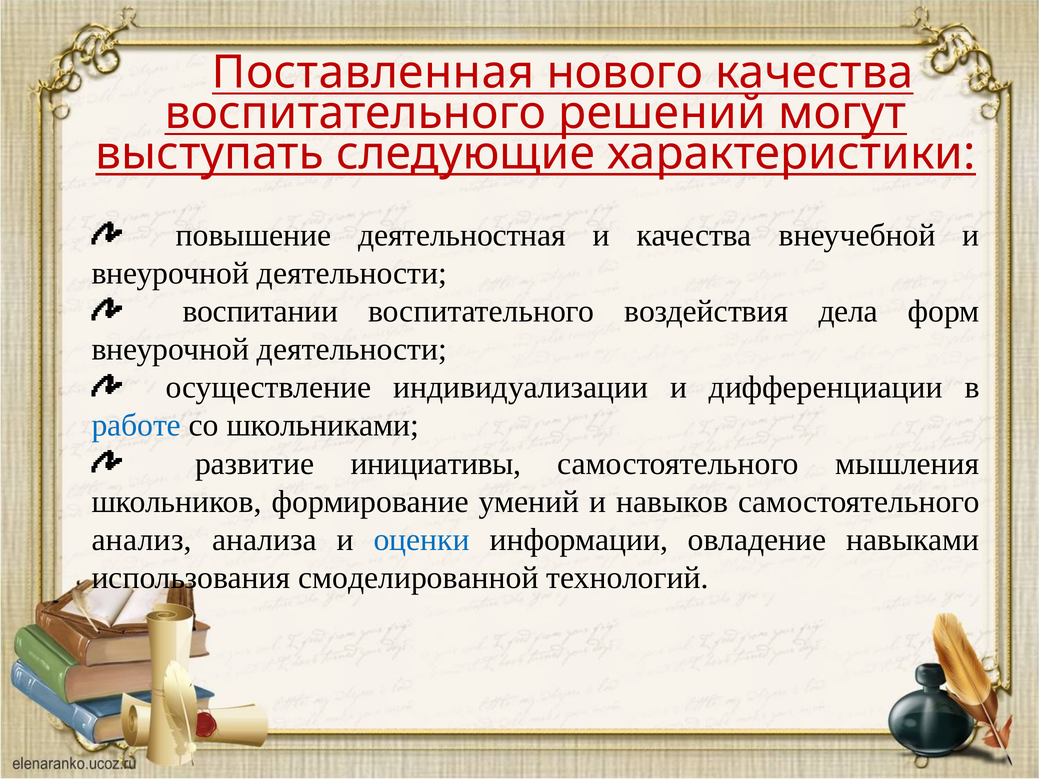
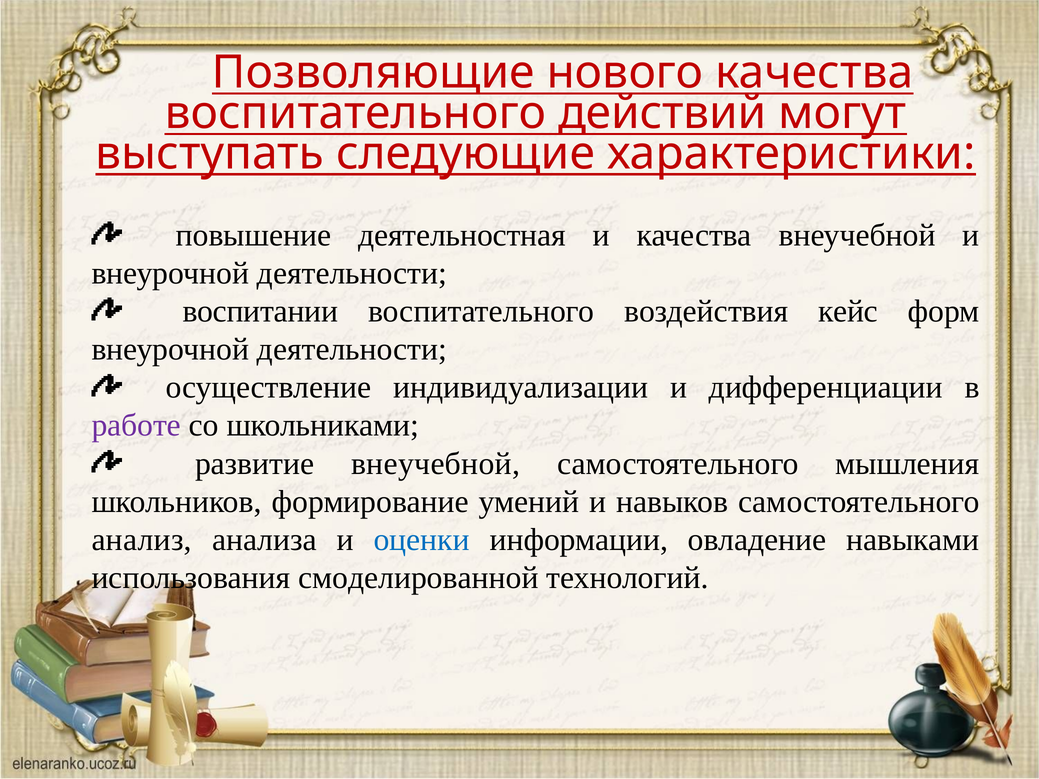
Поставленная: Поставленная -> Позволяющие (373, 73)
решений: решений -> действий (662, 113)
дела: дела -> кейс (848, 311)
работе colour: blue -> purple (136, 426)
развитие инициативы: инициативы -> внеучебной (436, 464)
